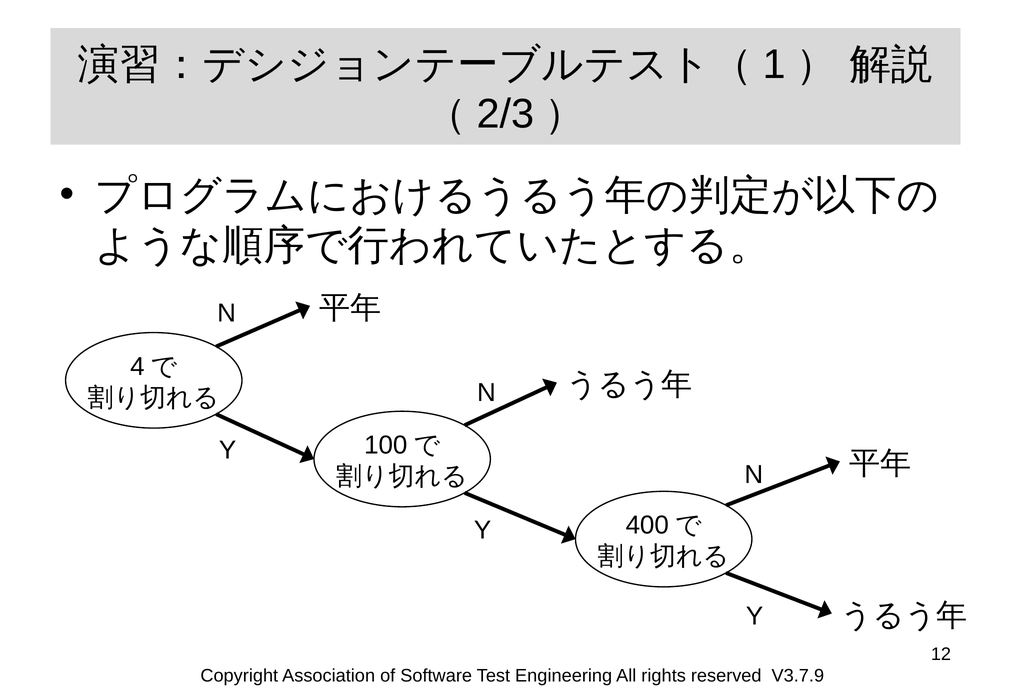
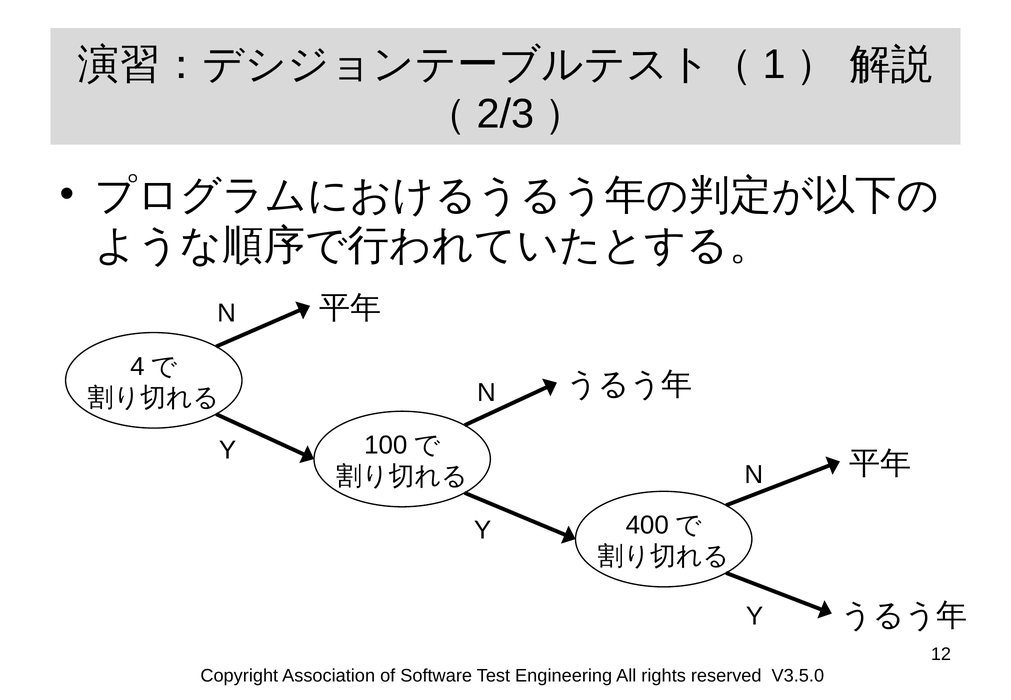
V3.7.9: V3.7.9 -> V3.5.0 (798, 675)
